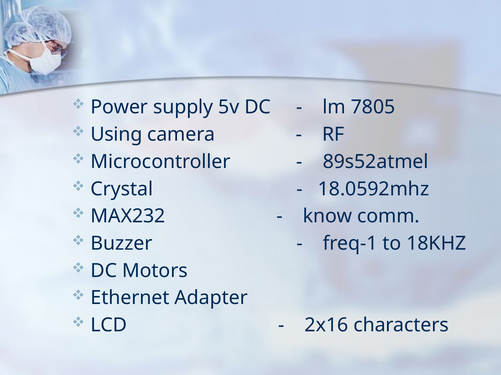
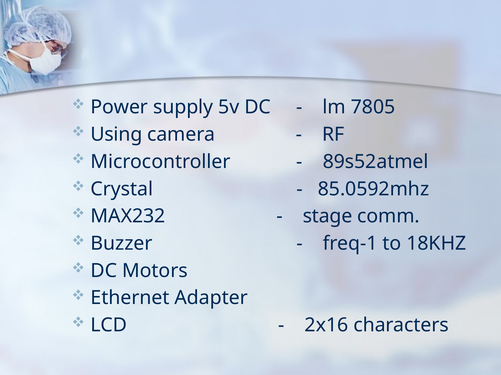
18.0592mhz: 18.0592mhz -> 85.0592mhz (373, 189)
know: know -> stage (328, 217)
